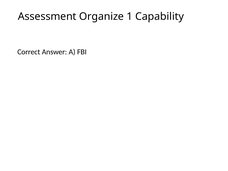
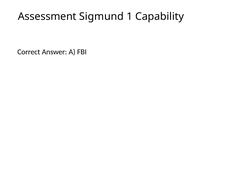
Organize: Organize -> Sigmund (101, 16)
